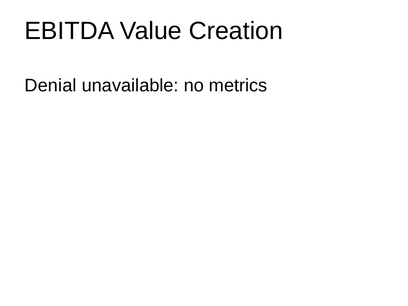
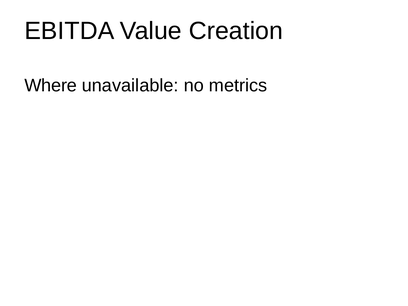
Denial: Denial -> Where (51, 86)
